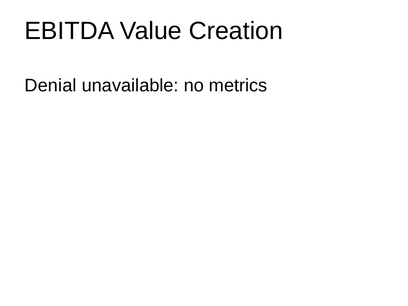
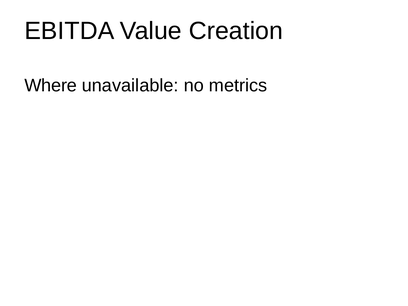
Denial: Denial -> Where (51, 86)
